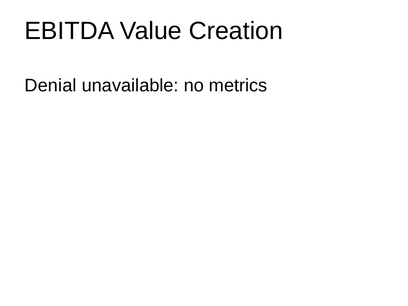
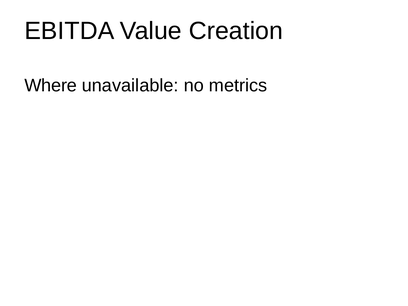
Denial: Denial -> Where (51, 86)
